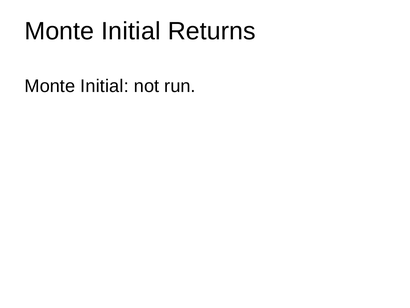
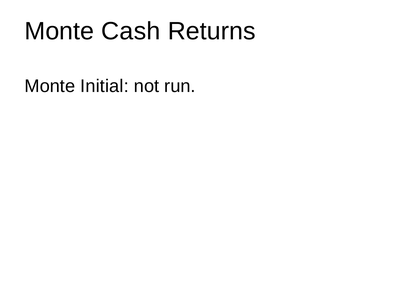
Initial: Initial -> Cash (131, 31)
